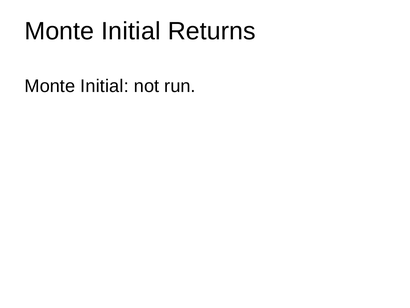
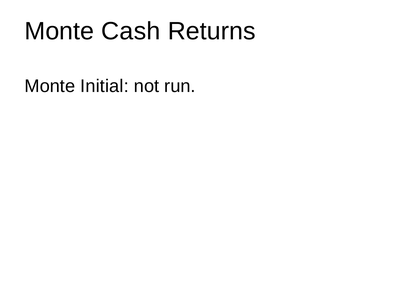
Initial: Initial -> Cash (131, 31)
